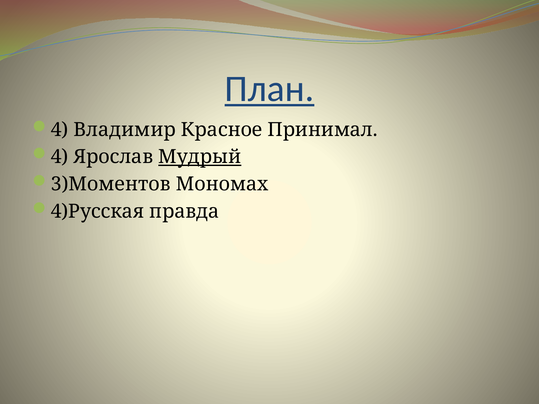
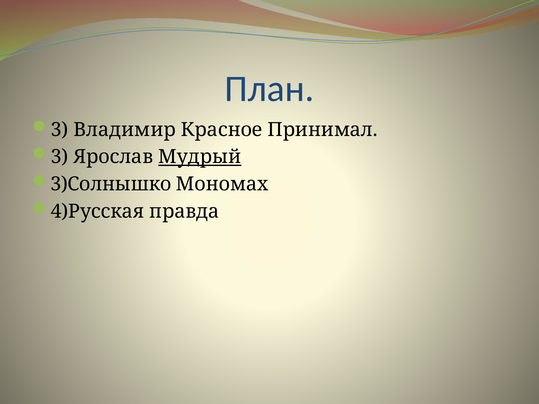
План underline: present -> none (269, 89)
4: 4 -> 3 (60, 130)
4: 4 -> 3 (60, 157)
3)Моментов: 3)Моментов -> 3)Солнышко (111, 184)
